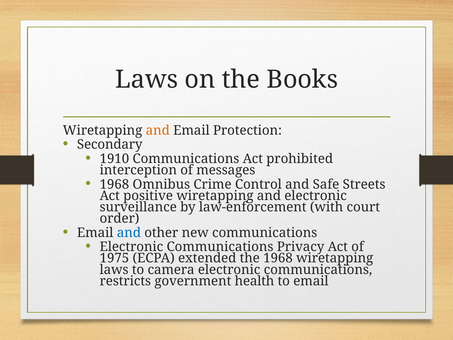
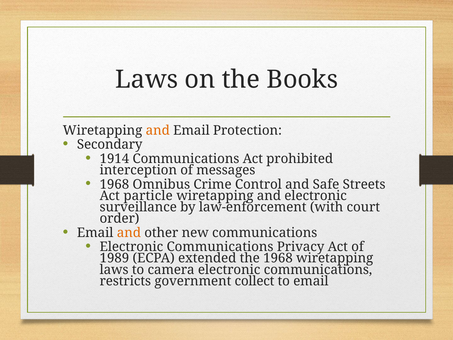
1910: 1910 -> 1914 (114, 159)
positive: positive -> particle (148, 196)
and colour: blue -> orange (129, 233)
1975: 1975 -> 1989 (114, 258)
health: health -> collect (255, 281)
